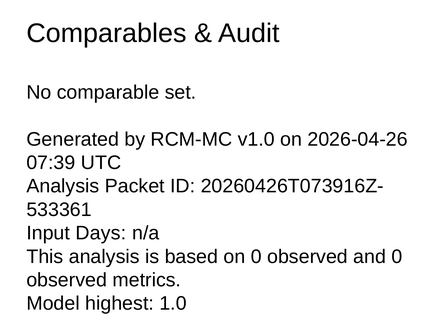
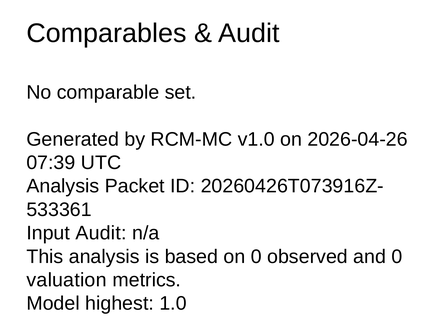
Input Days: Days -> Audit (101, 234)
observed: observed -> valuation (67, 281)
